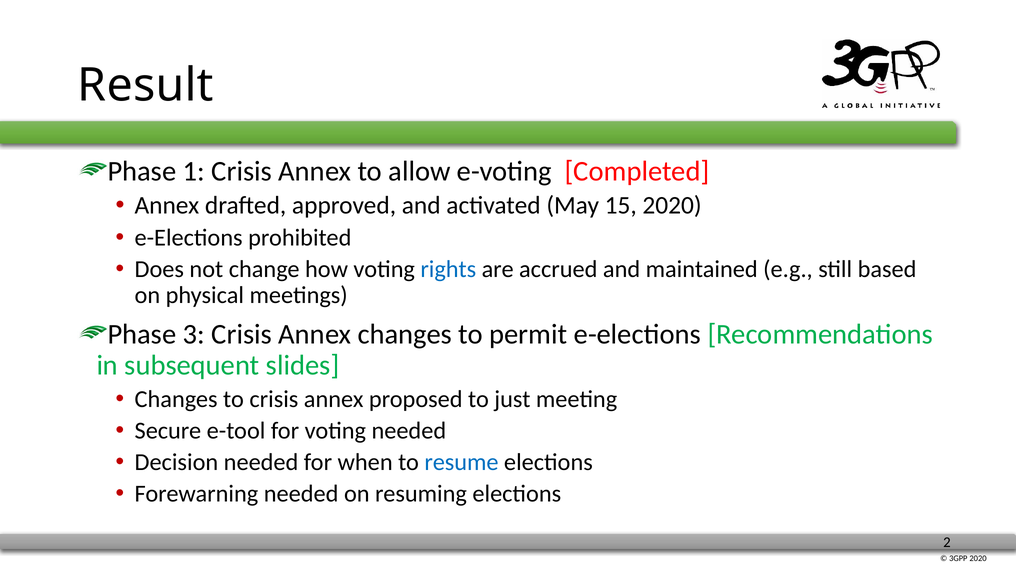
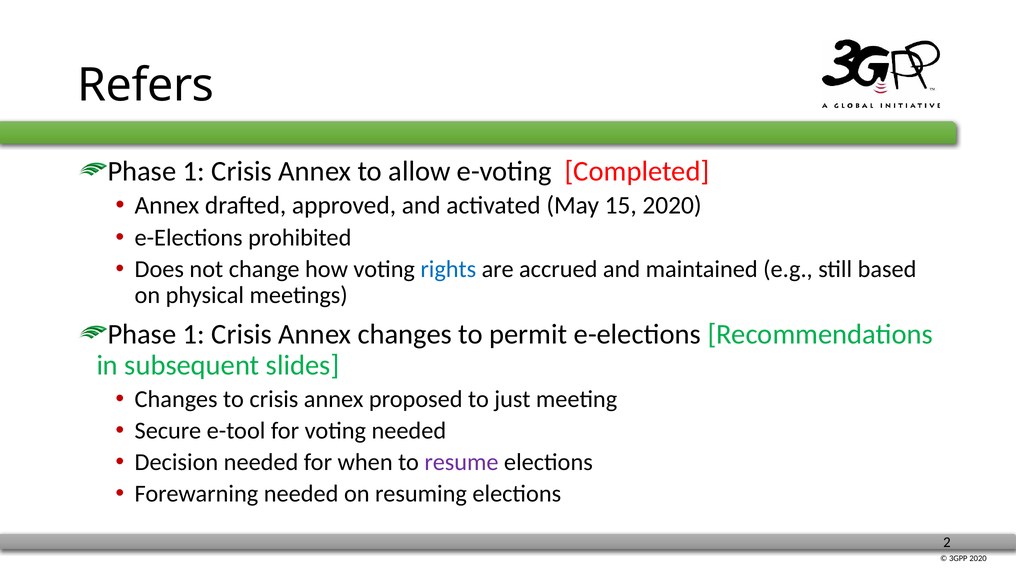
Result: Result -> Refers (146, 85)
3: 3 -> 1 (194, 335)
resume colour: blue -> purple (461, 463)
